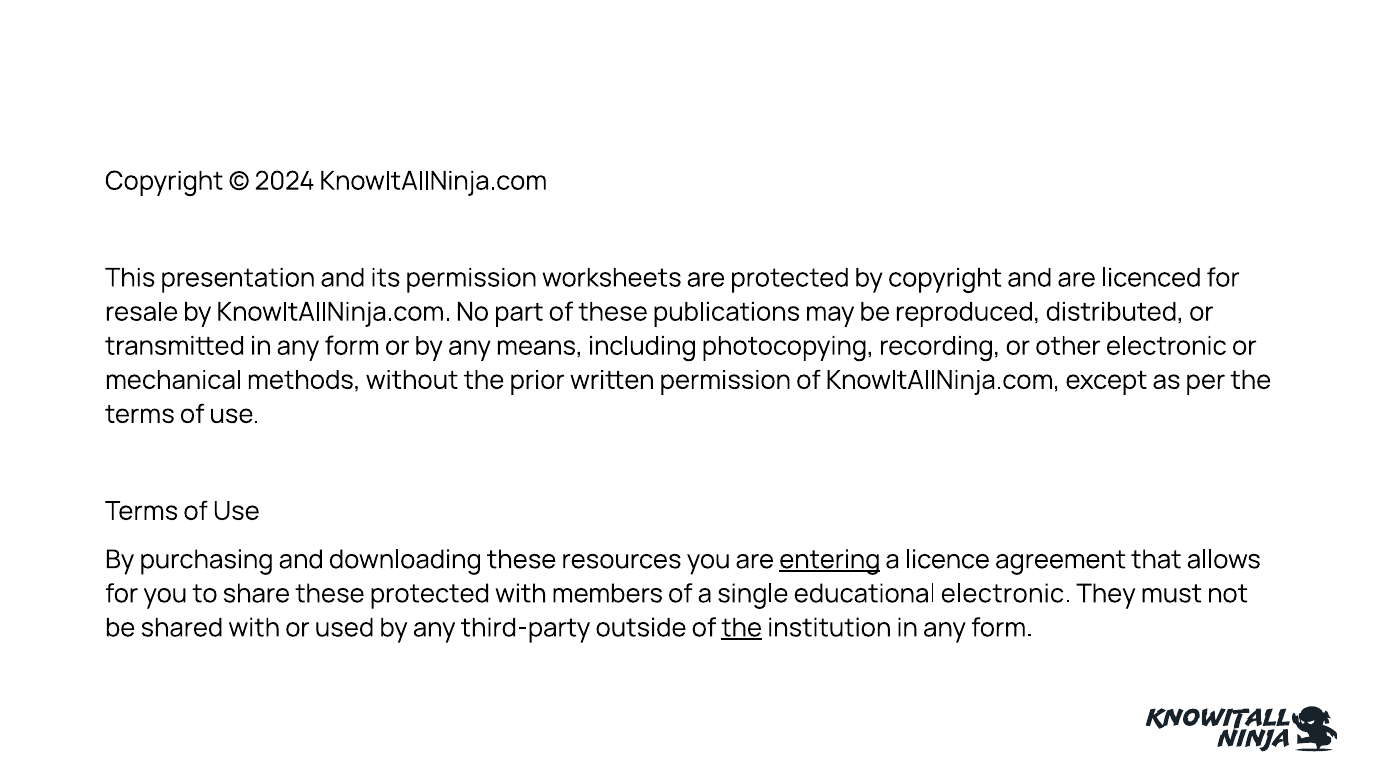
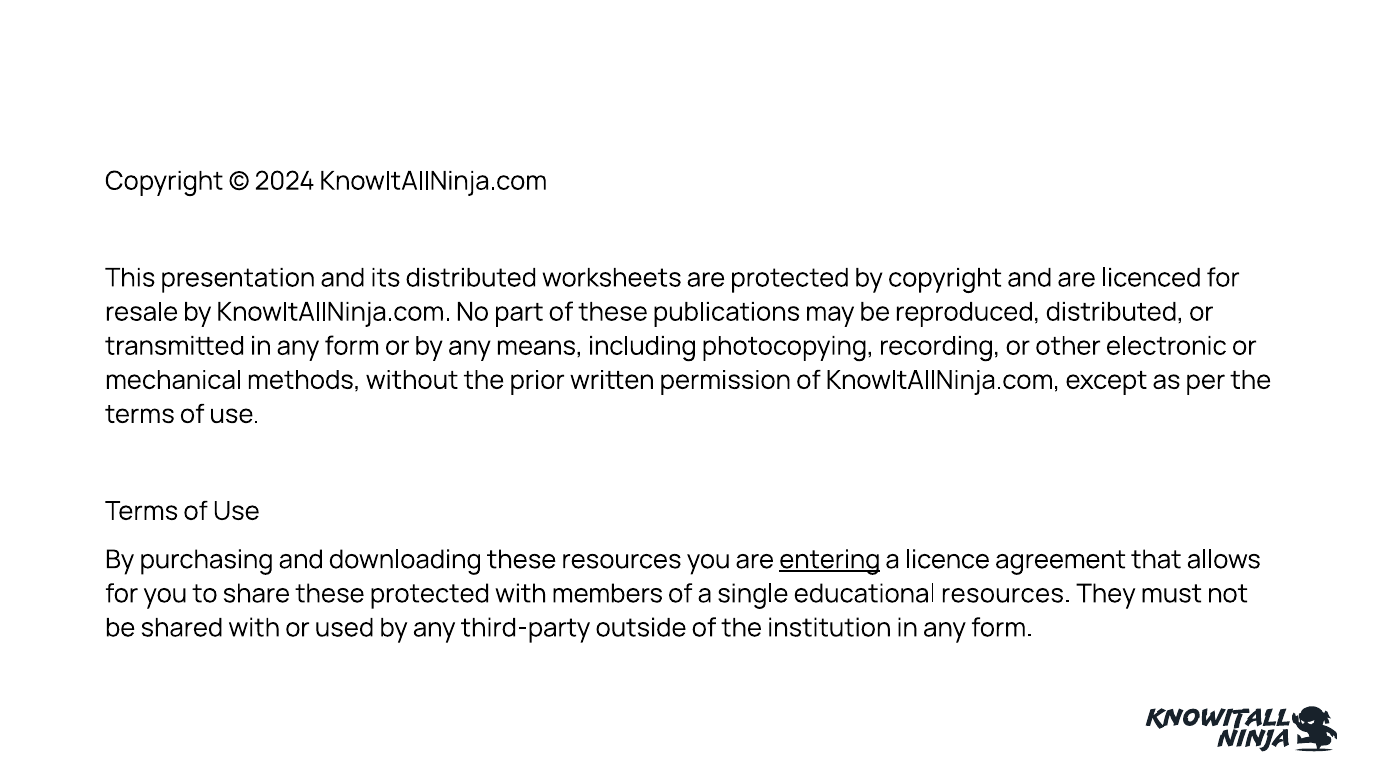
its permission: permission -> distributed (471, 278)
educational electronic: electronic -> resources (1006, 594)
the underline: present -> none (742, 628)
